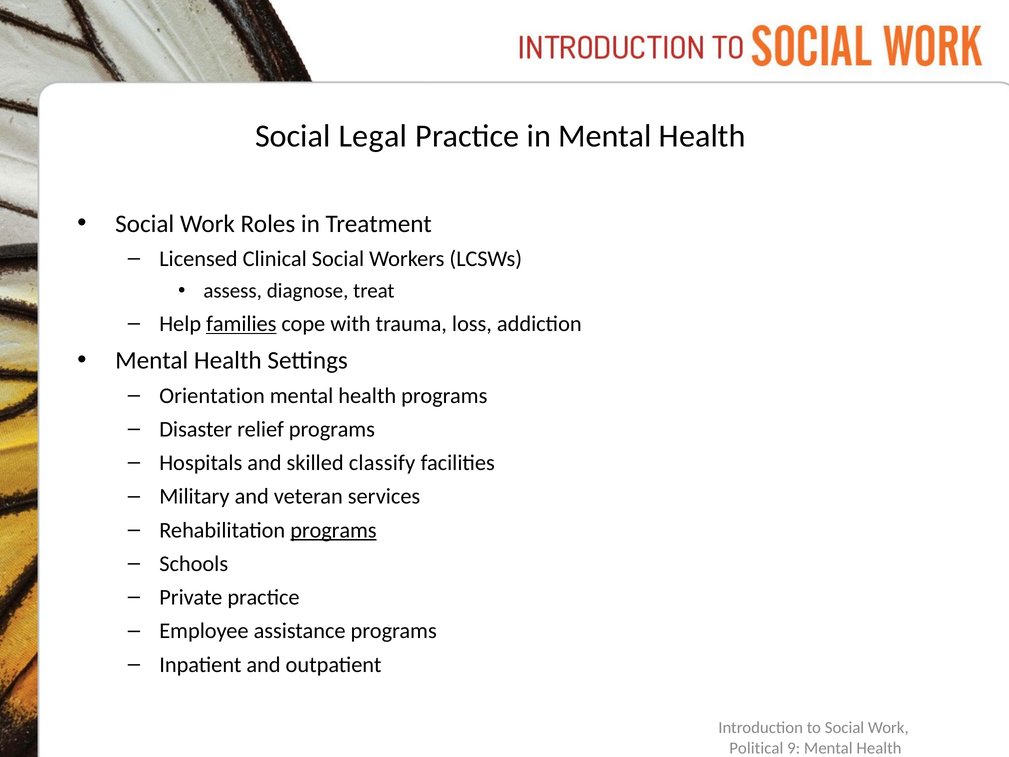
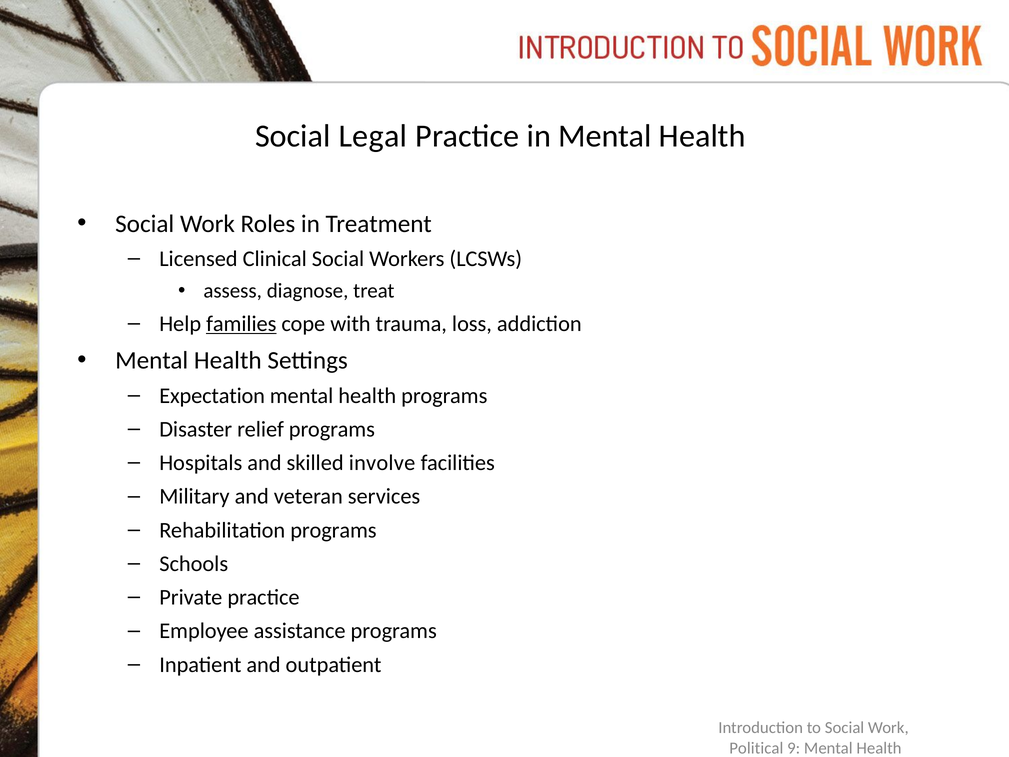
Orientation: Orientation -> Expectation (212, 396)
classify: classify -> involve (382, 463)
programs underline: present -> none (333, 530)
